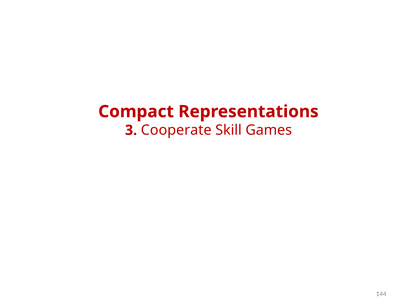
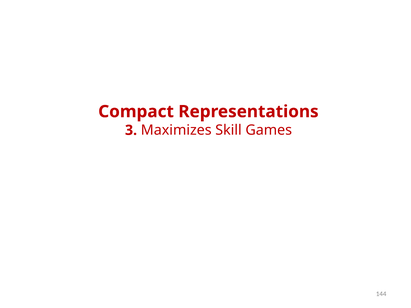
Cooperate: Cooperate -> Maximizes (176, 130)
